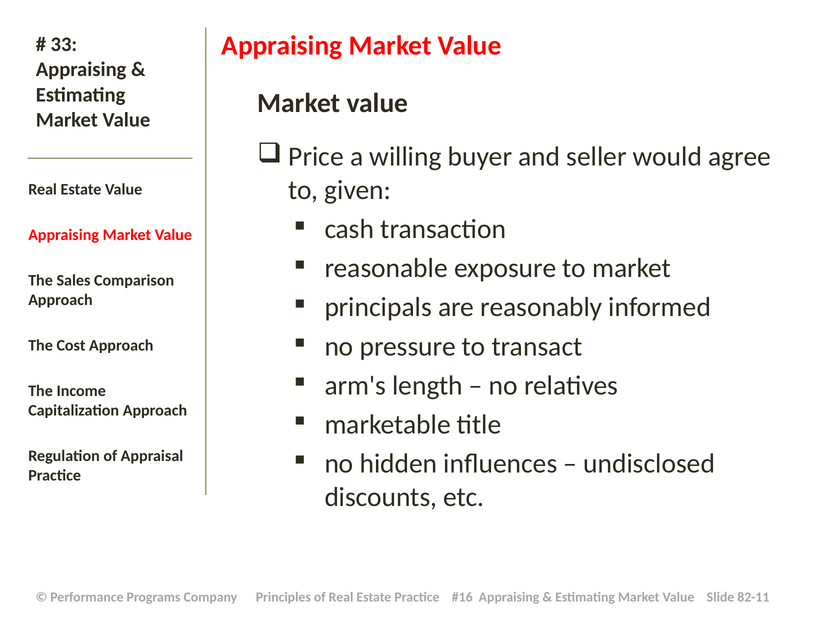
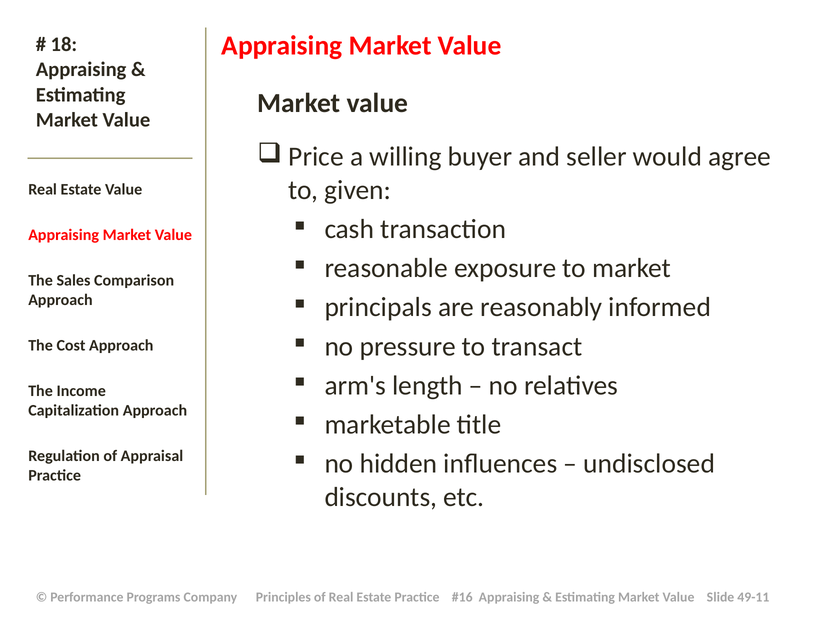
33: 33 -> 18 (64, 44)
82-11: 82-11 -> 49-11 (753, 597)
